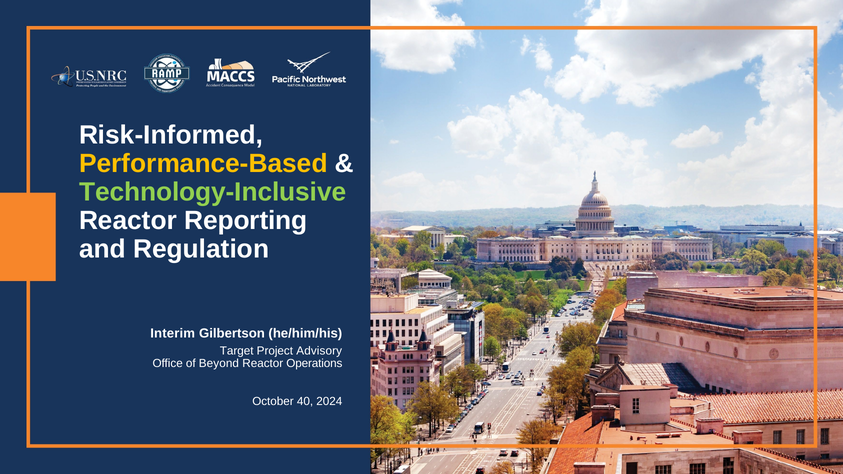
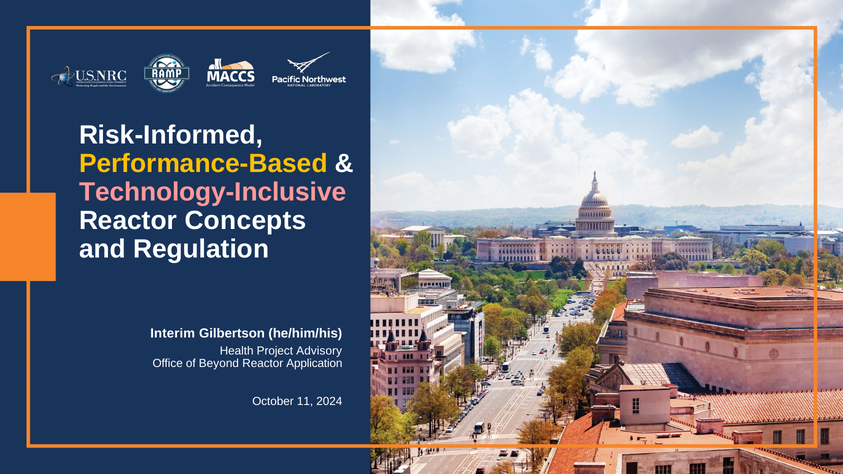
Technology-Inclusive colour: light green -> pink (213, 192)
Reporting: Reporting -> Concepts (246, 221)
Target: Target -> Health (237, 351)
Operations: Operations -> Application (314, 364)
40: 40 -> 11 (305, 402)
